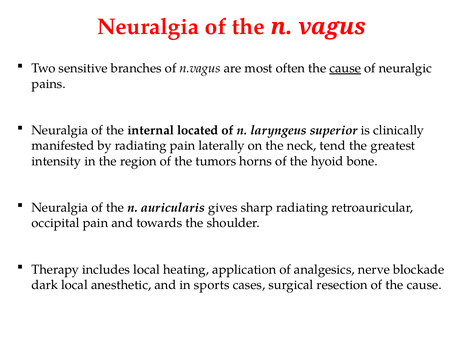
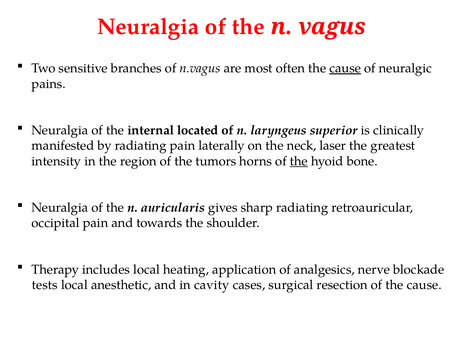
tend: tend -> laser (333, 145)
the underline: none -> present (299, 161)
dark: dark -> tests (45, 284)
sports: sports -> cavity (212, 284)
